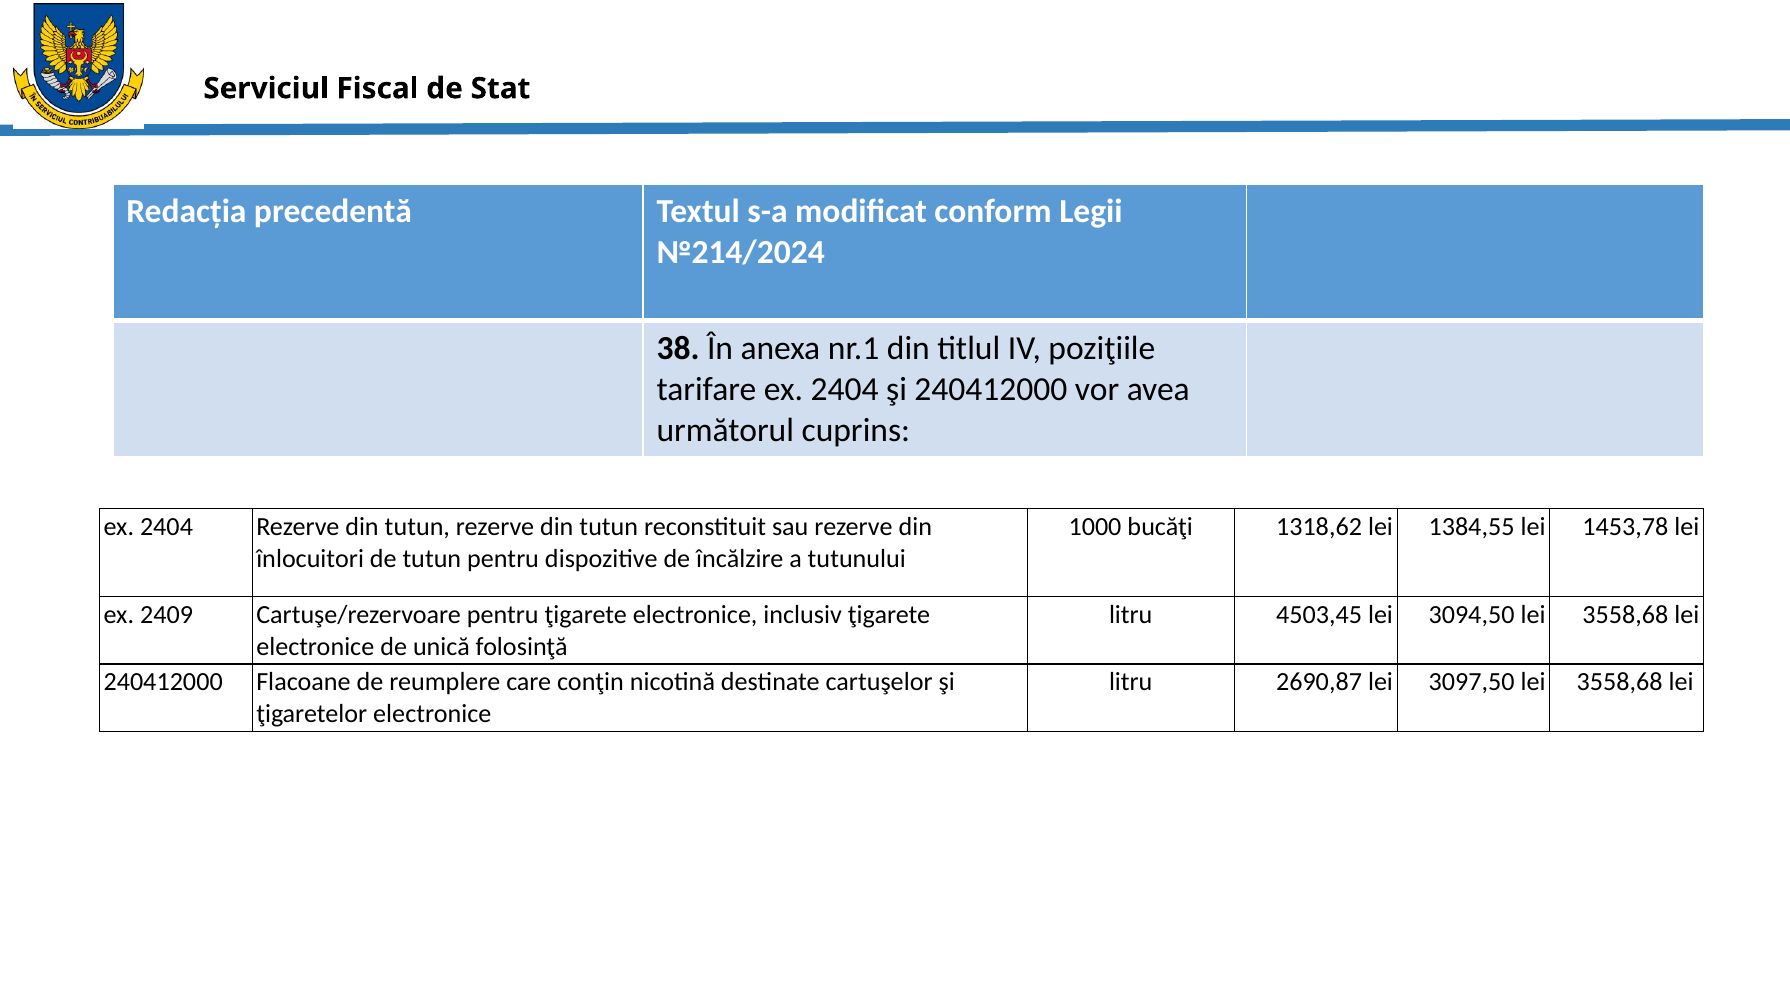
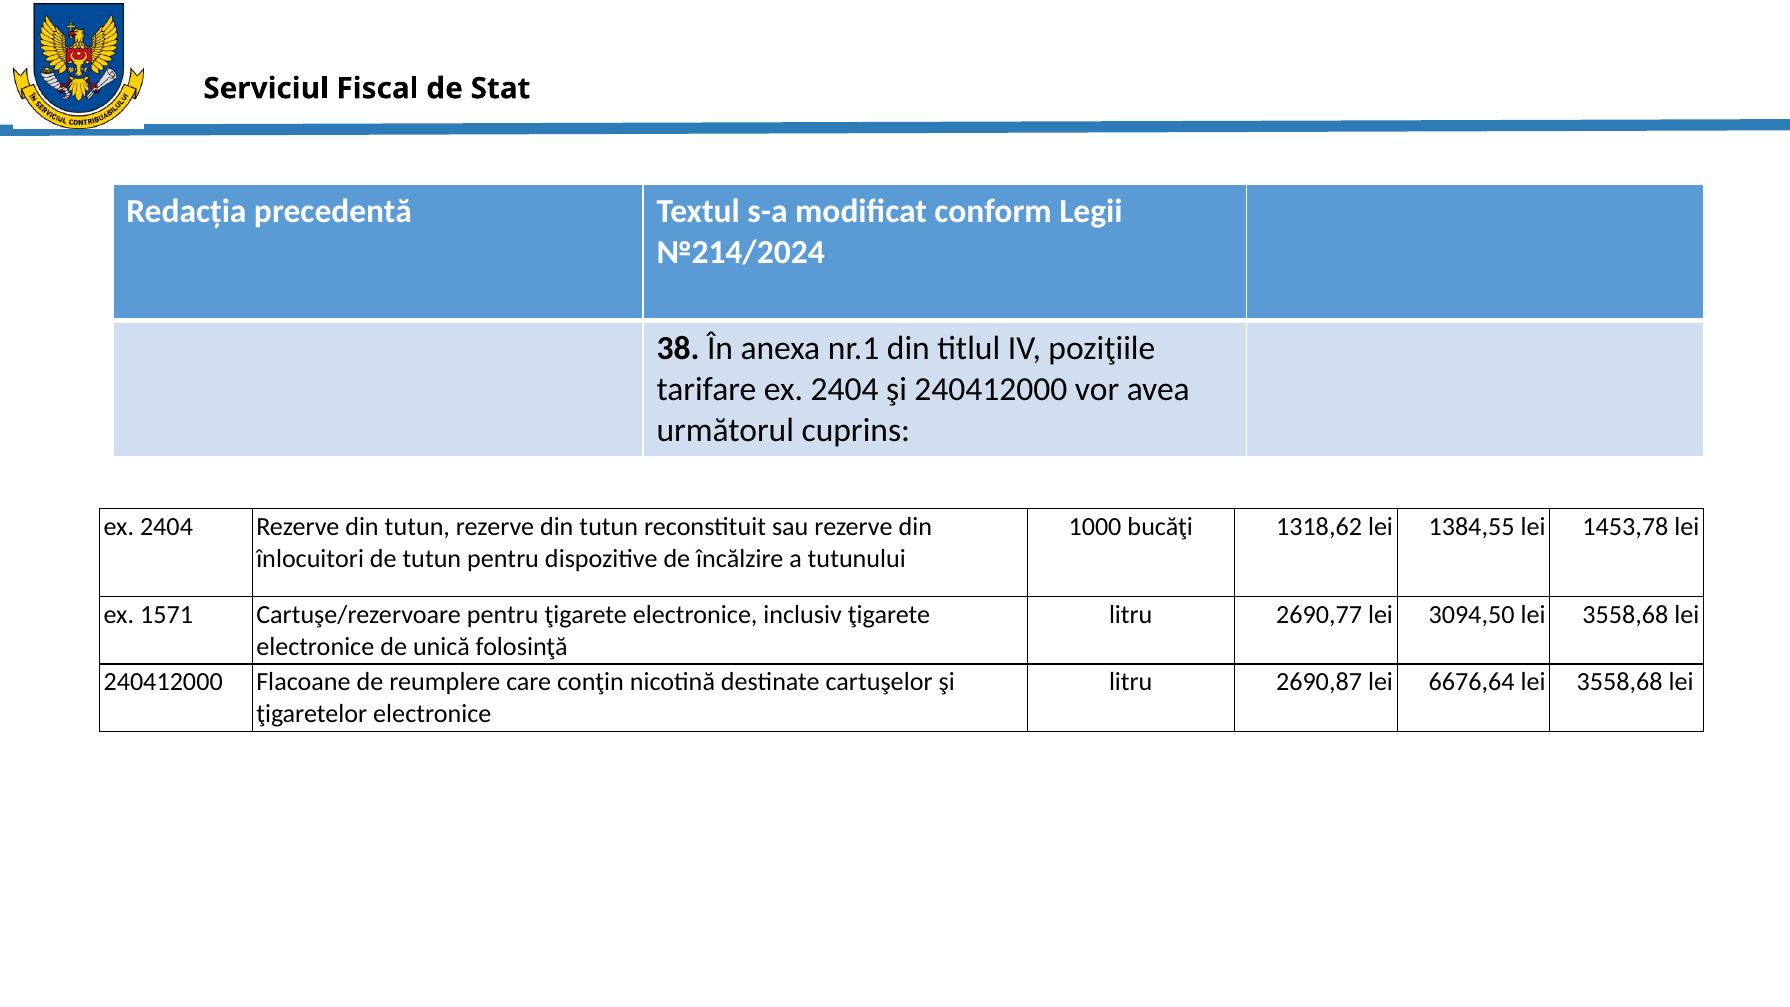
2409: 2409 -> 1571 (167, 615)
4503,45: 4503,45 -> 2690,77 (1319, 615)
3097,50: 3097,50 -> 6676,64 (1472, 682)
